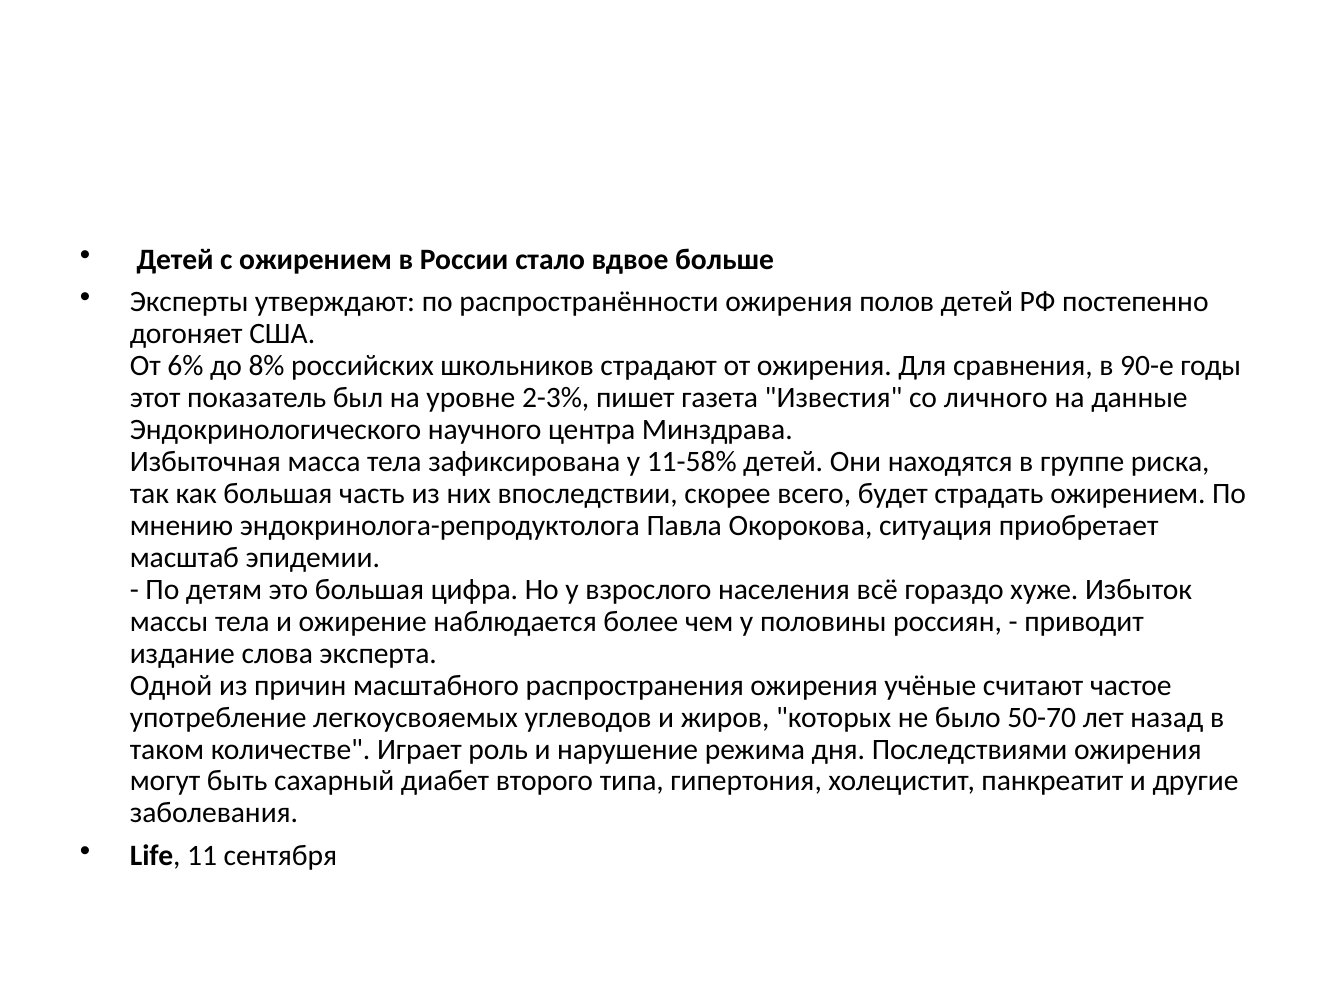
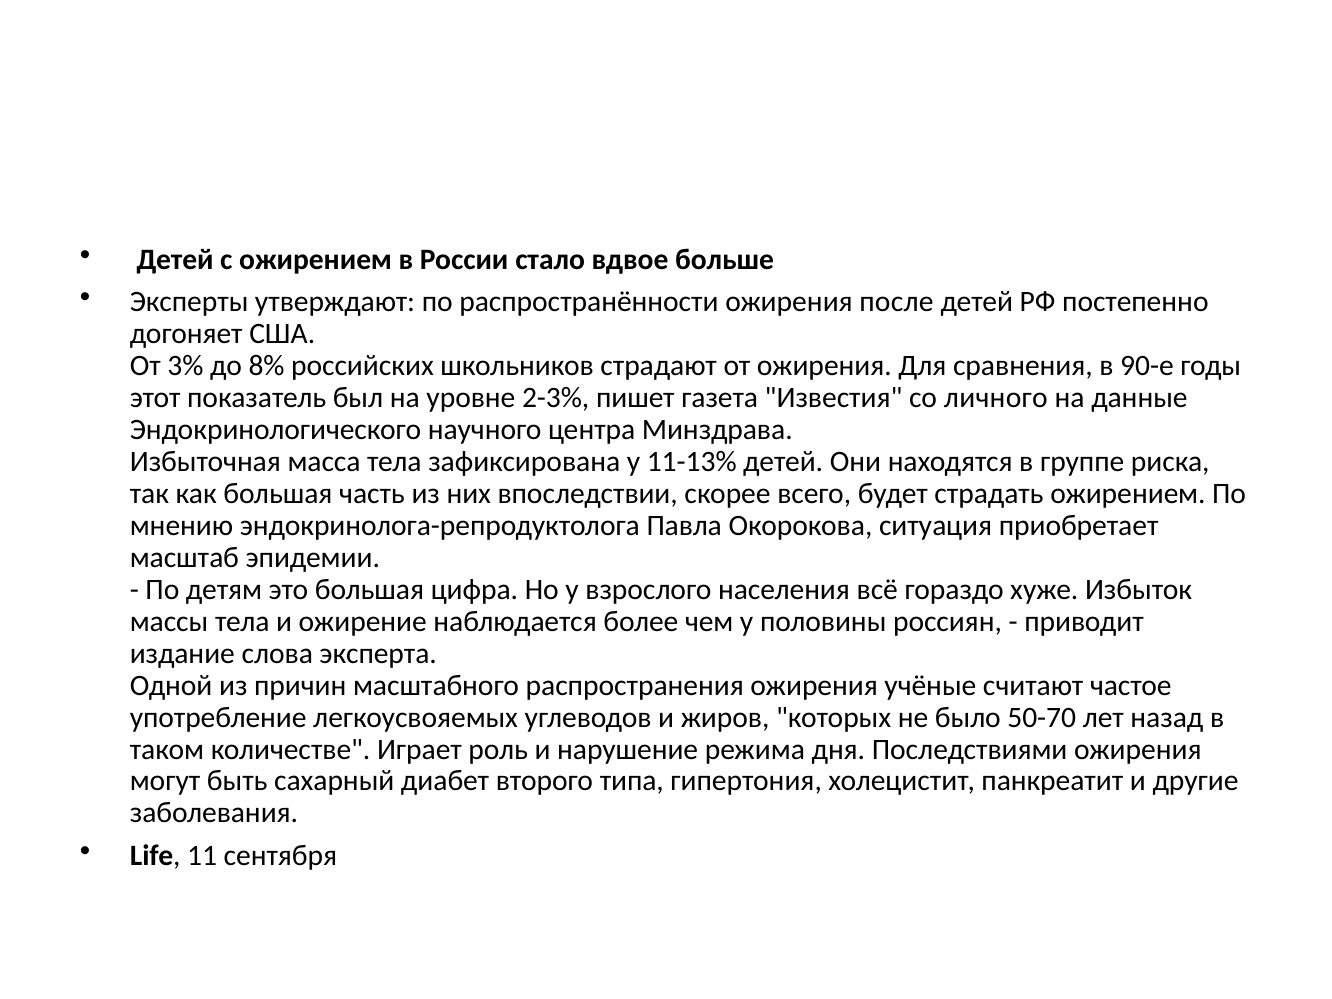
полов: полов -> после (896, 302)
6%: 6% -> 3% (185, 366)
11-58%: 11-58% -> 11-13% (692, 462)
